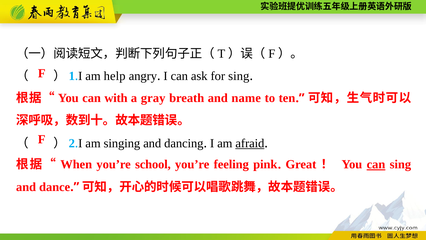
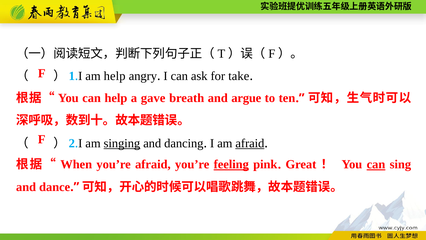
for sing: sing -> take (239, 76)
can with: with -> help (116, 98)
gray: gray -> gave (153, 98)
name: name -> argue (246, 98)
singing underline: none -> present (122, 143)
you’re school: school -> afraid (153, 164)
feeling underline: none -> present (231, 164)
